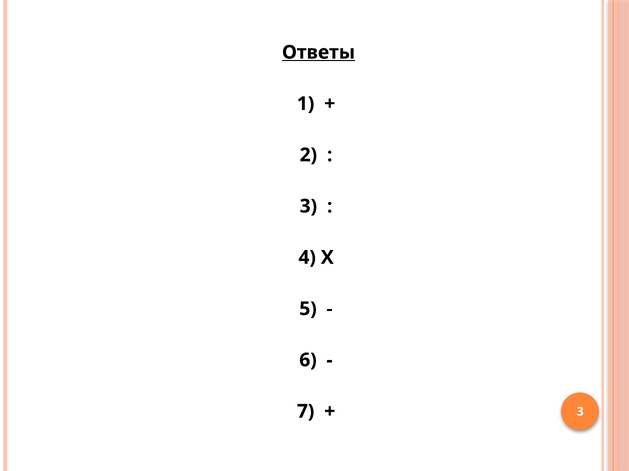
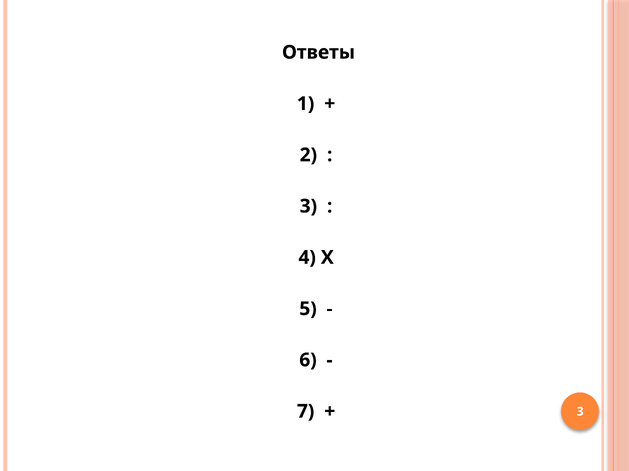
Ответы underline: present -> none (319, 52)
